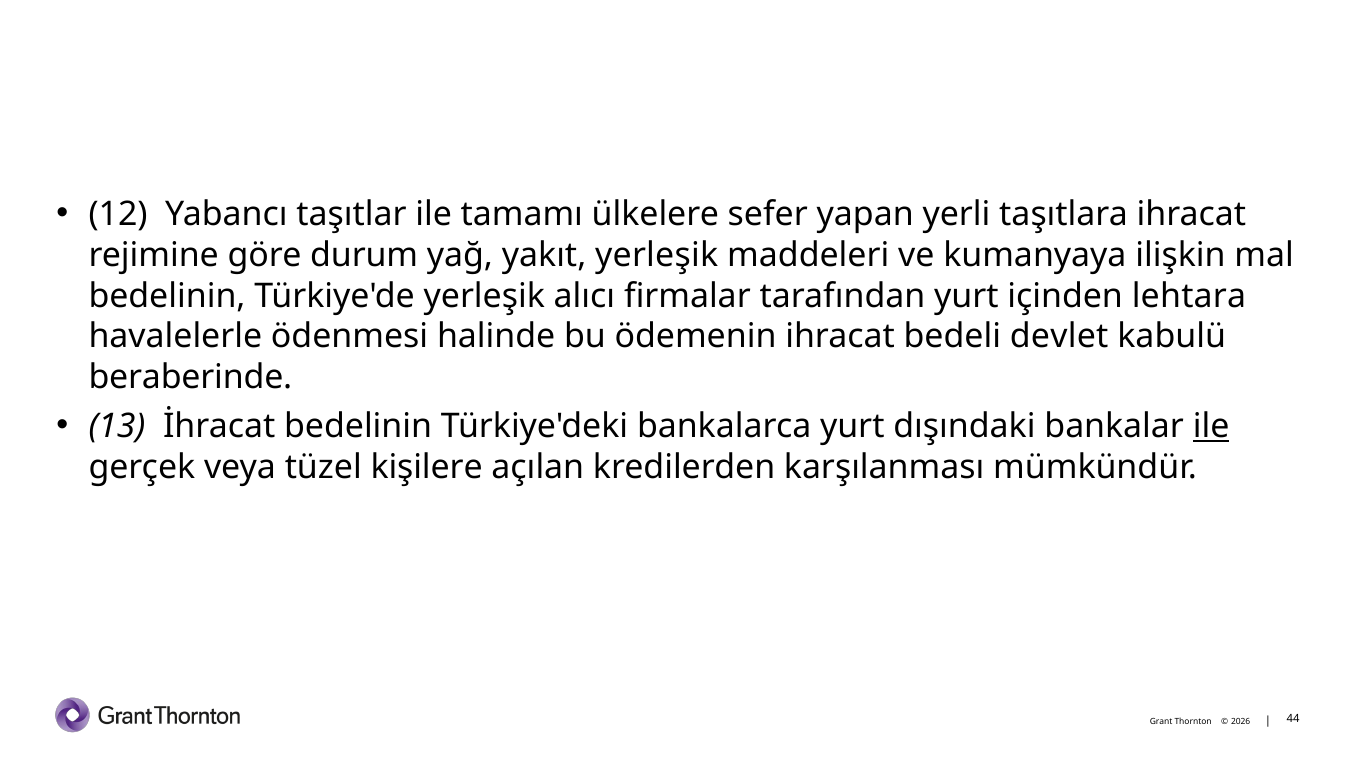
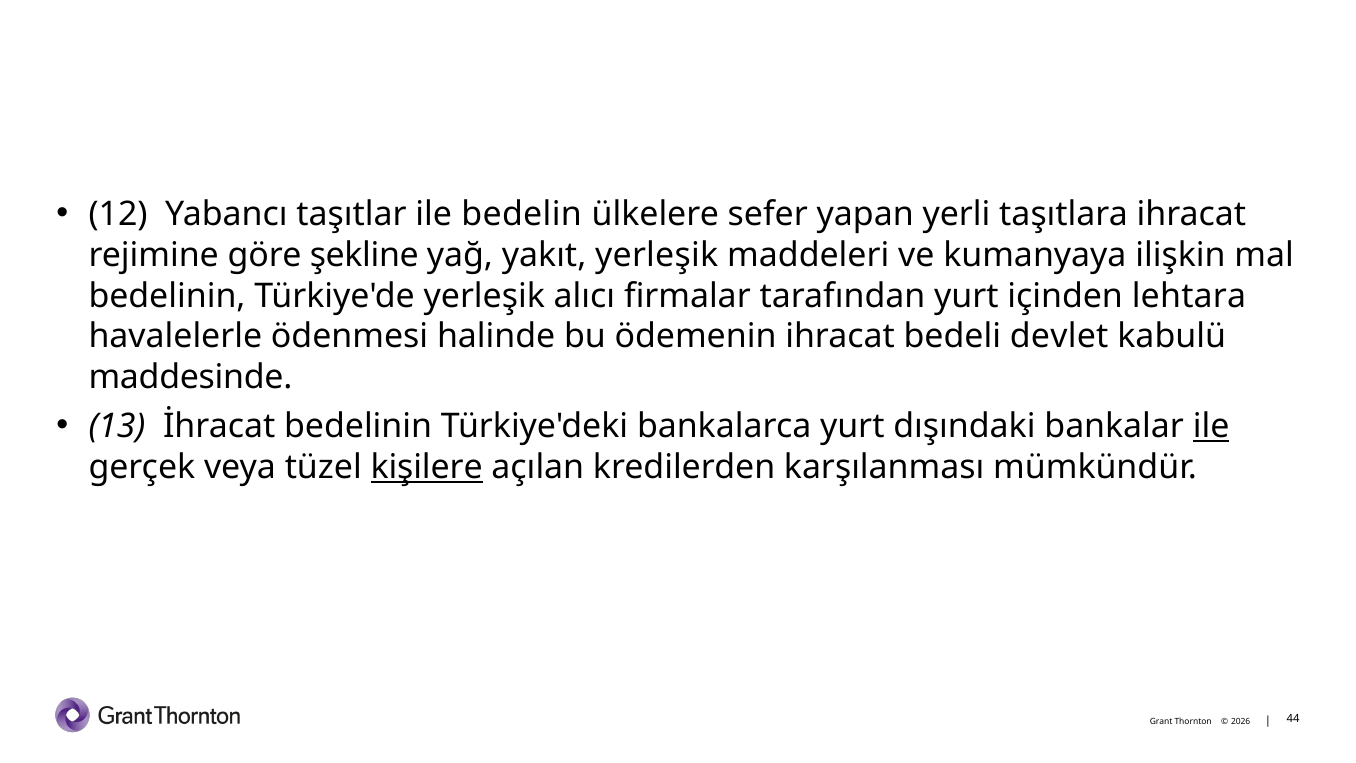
tamamı: tamamı -> bedelin (522, 214)
durum: durum -> şekline (364, 255)
beraberinde: beraberinde -> maddesinde (190, 377)
kişilere underline: none -> present (427, 467)
